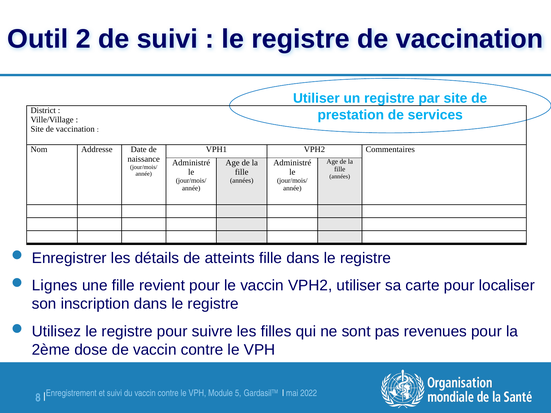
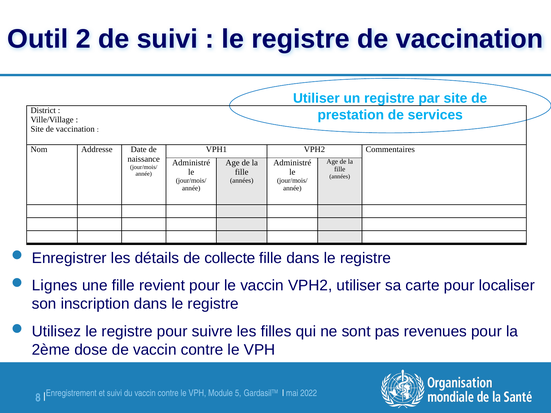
atteints: atteints -> collecte (230, 258)
